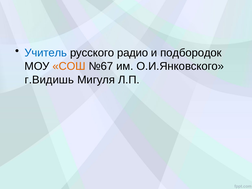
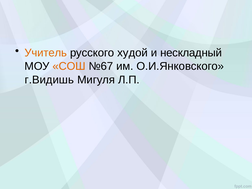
Учитель colour: blue -> orange (46, 53)
радио: радио -> худой (133, 53)
подбородок: подбородок -> нескладный (191, 53)
